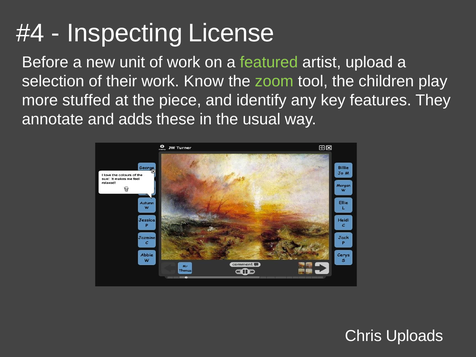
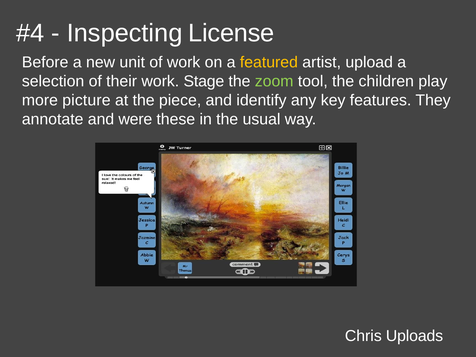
featured colour: light green -> yellow (269, 62)
Know: Know -> Stage (204, 81)
stuffed: stuffed -> picture (86, 100)
adds: adds -> were (135, 119)
